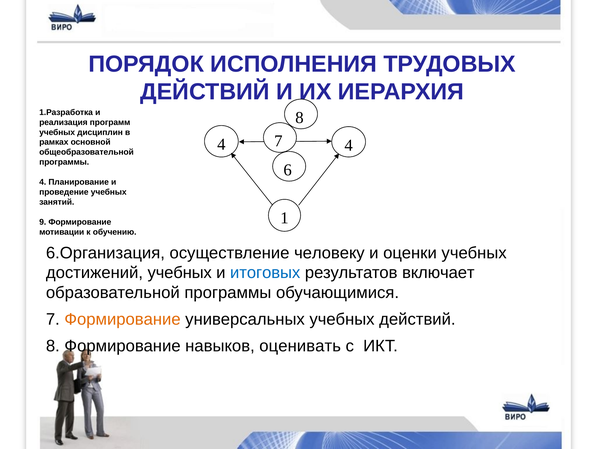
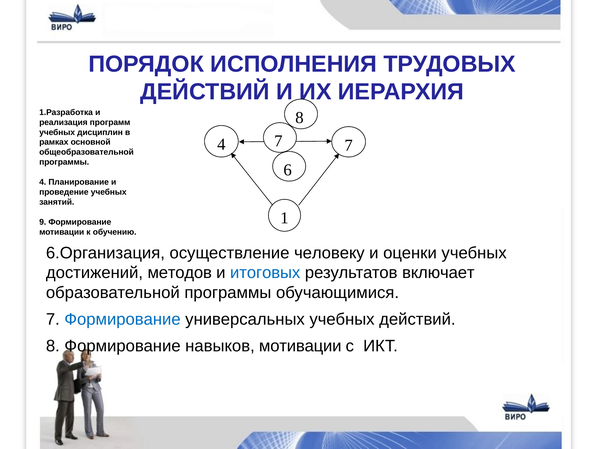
4 4: 4 -> 7 (349, 145)
достижений учебных: учебных -> методов (180, 273)
Формирование colour: orange -> blue (123, 320)
навыков оценивать: оценивать -> мотивации (300, 346)
